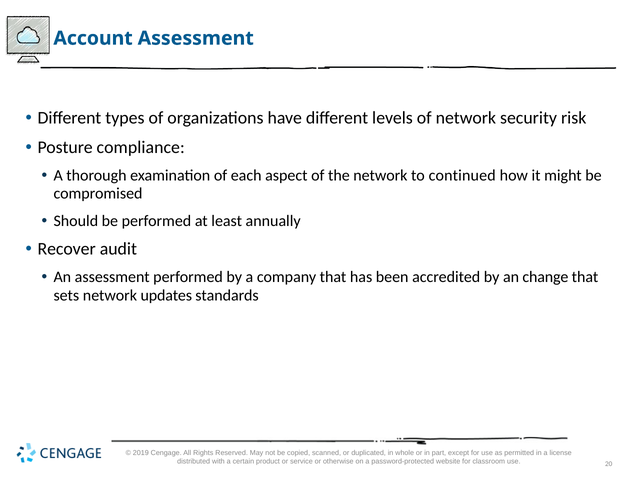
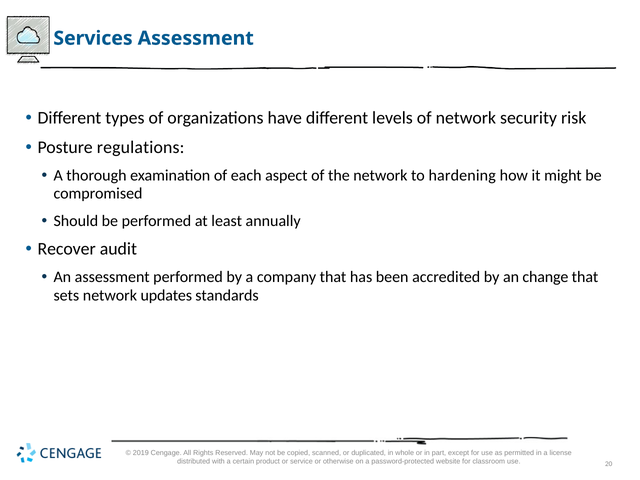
Account: Account -> Services (93, 38)
compliance: compliance -> regulations (141, 147)
continued: continued -> hardening (462, 175)
